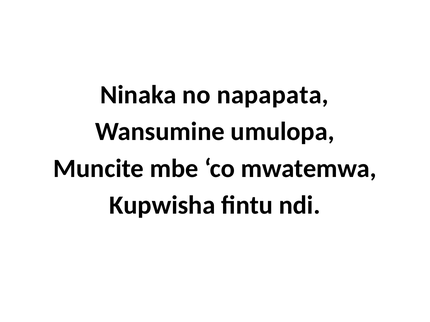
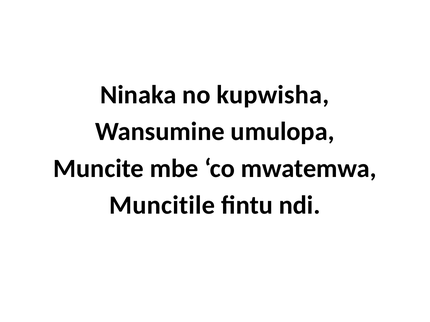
napapata: napapata -> kupwisha (273, 95)
Kupwisha: Kupwisha -> Muncitile (162, 205)
